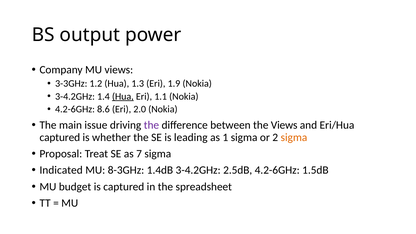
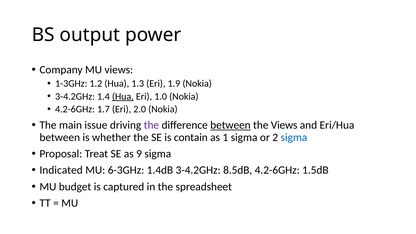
3-3GHz: 3-3GHz -> 1-3GHz (71, 83)
1.1: 1.1 -> 1.0 (161, 96)
8.6: 8.6 -> 1.7 (103, 109)
between underline: none -> present (230, 125)
captured: captured -> between (60, 137)
leading: leading -> contain (191, 137)
sigma colour: orange -> blue (294, 137)
7: 7 -> 9 (139, 154)
8-3GHz: 8-3GHz -> 6-3GHz (126, 170)
2.5dB: 2.5dB -> 8.5dB (238, 170)
